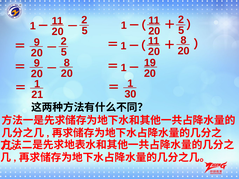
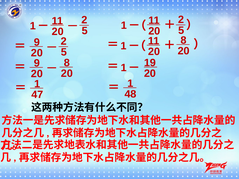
30: 30 -> 48 (130, 94)
21: 21 -> 47 (37, 95)
